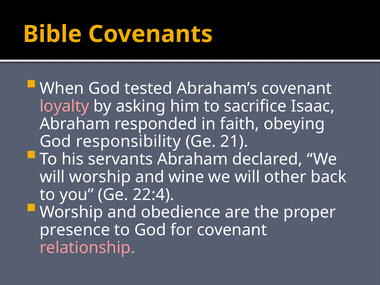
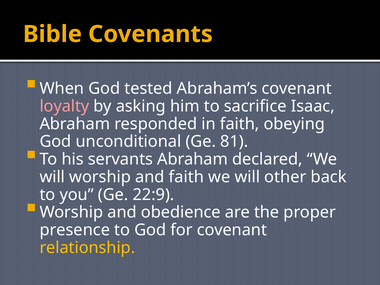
responsibility: responsibility -> unconditional (128, 142)
21: 21 -> 81 (234, 142)
and wine: wine -> faith (186, 177)
22:4: 22:4 -> 22:9 (153, 195)
relationship colour: pink -> yellow (87, 248)
